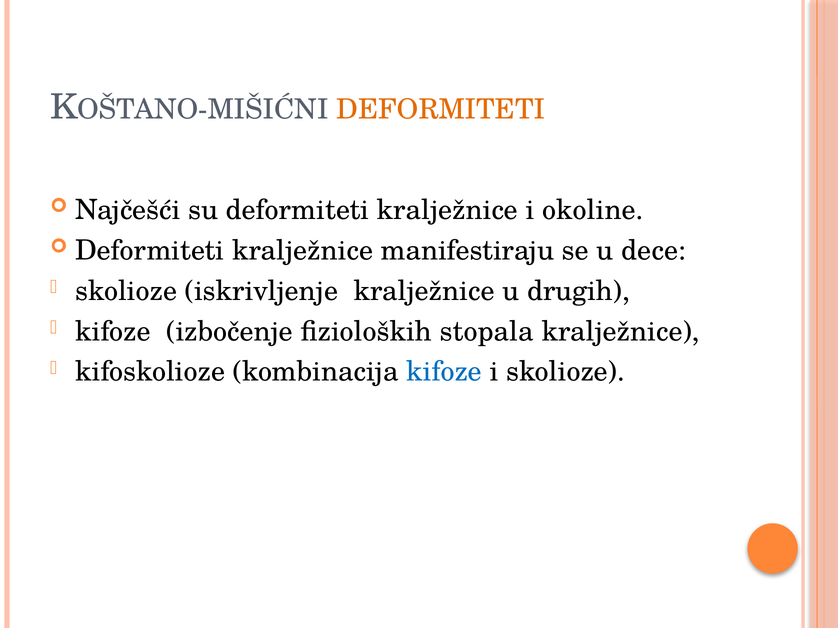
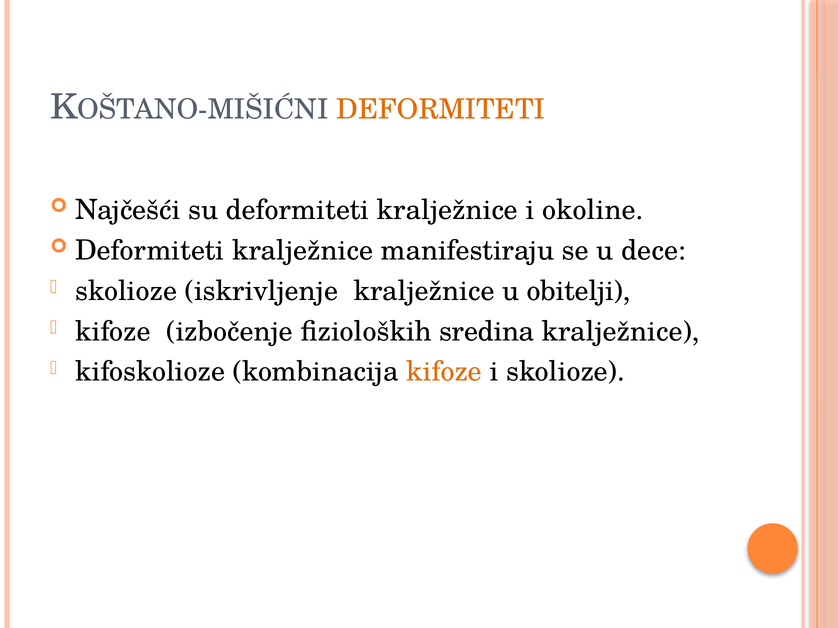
drugih: drugih -> obitelji (579, 291)
stopala: stopala -> sredina (487, 332)
kifoze colour: blue -> orange (444, 372)
